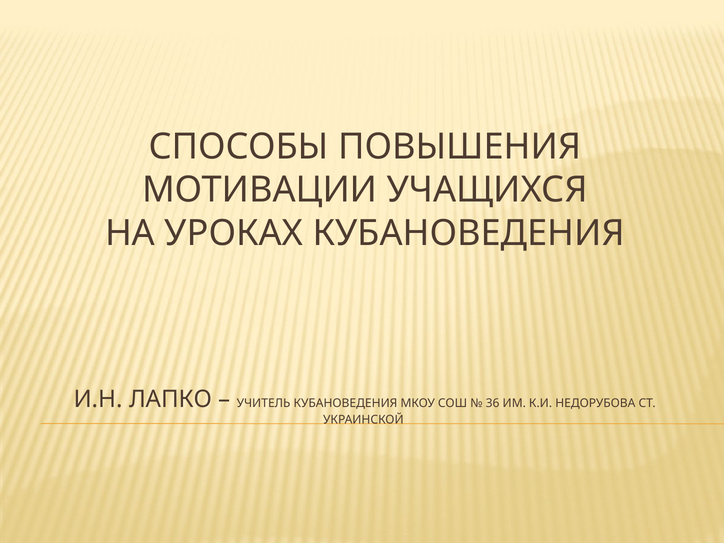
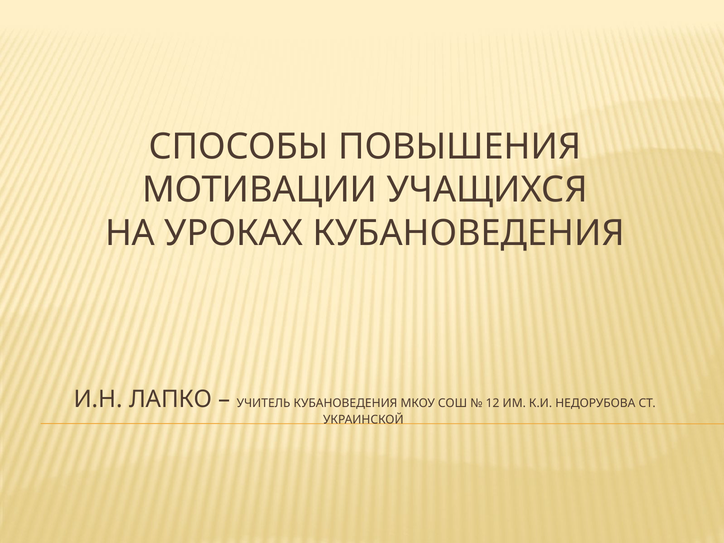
36: 36 -> 12 (493, 403)
